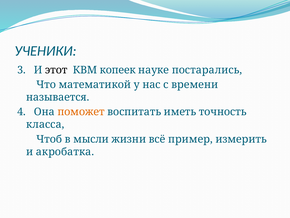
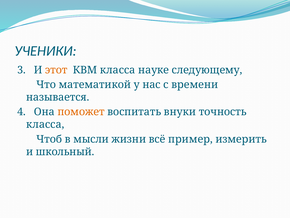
этот colour: black -> orange (56, 70)
КВМ копеек: копеек -> класса (118, 70)
постарались: постарались -> следующему (207, 70)
иметь: иметь -> внуки (180, 112)
акробатка: акробатка -> школьный (65, 151)
